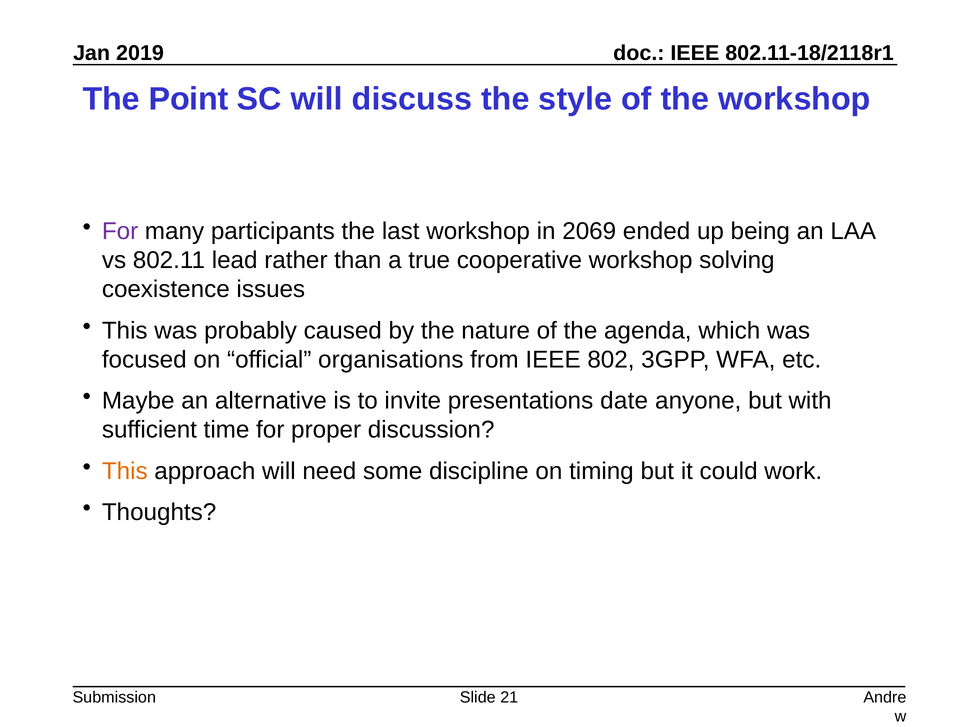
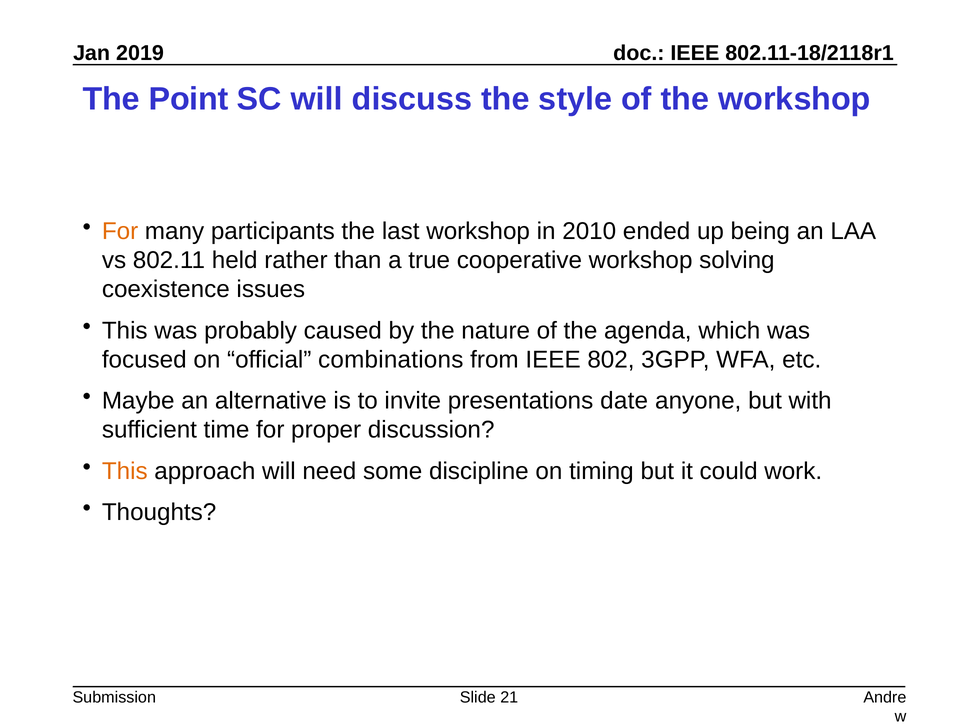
For colour: purple -> orange (120, 231)
2069: 2069 -> 2010 (589, 231)
lead: lead -> held (235, 260)
organisations: organisations -> combinations (391, 360)
